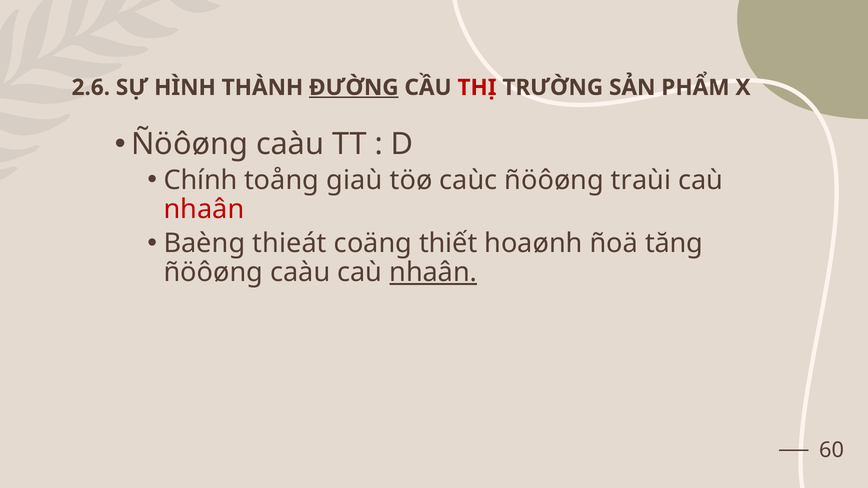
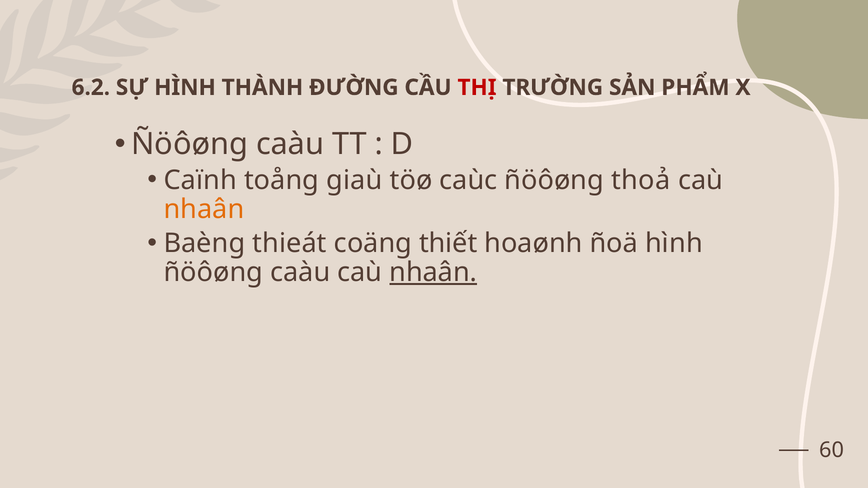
2.6: 2.6 -> 6.2 (91, 87)
ĐƯỜNG underline: present -> none (354, 87)
Chính: Chính -> Caïnh (200, 180)
traùi: traùi -> thoả (641, 180)
nhaân colour: red -> orange (204, 209)
ñoä tăng: tăng -> hình (674, 243)
